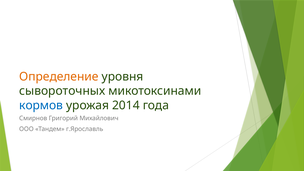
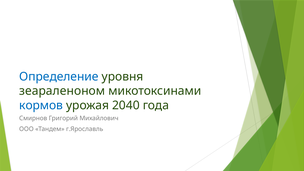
Определение colour: orange -> blue (59, 77)
сывороточных: сывороточных -> зеараленоном (62, 91)
2014: 2014 -> 2040 (126, 105)
